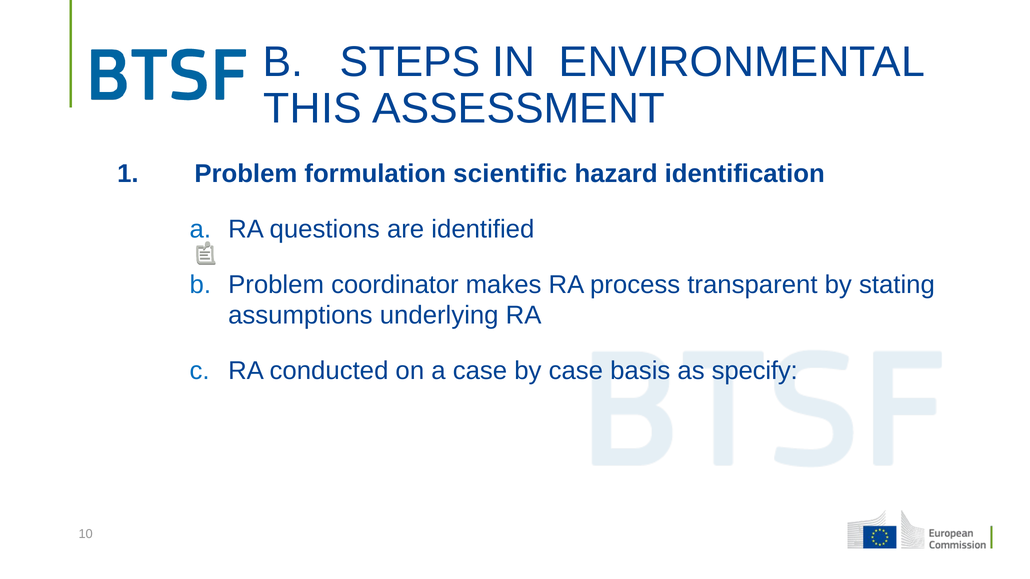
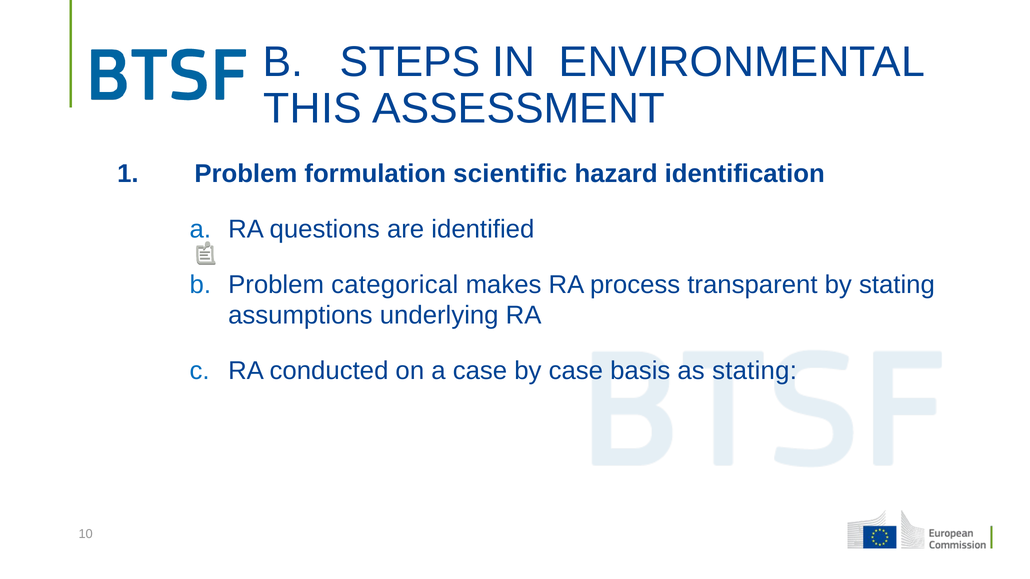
coordinator: coordinator -> categorical (395, 285)
as specify: specify -> stating (755, 371)
